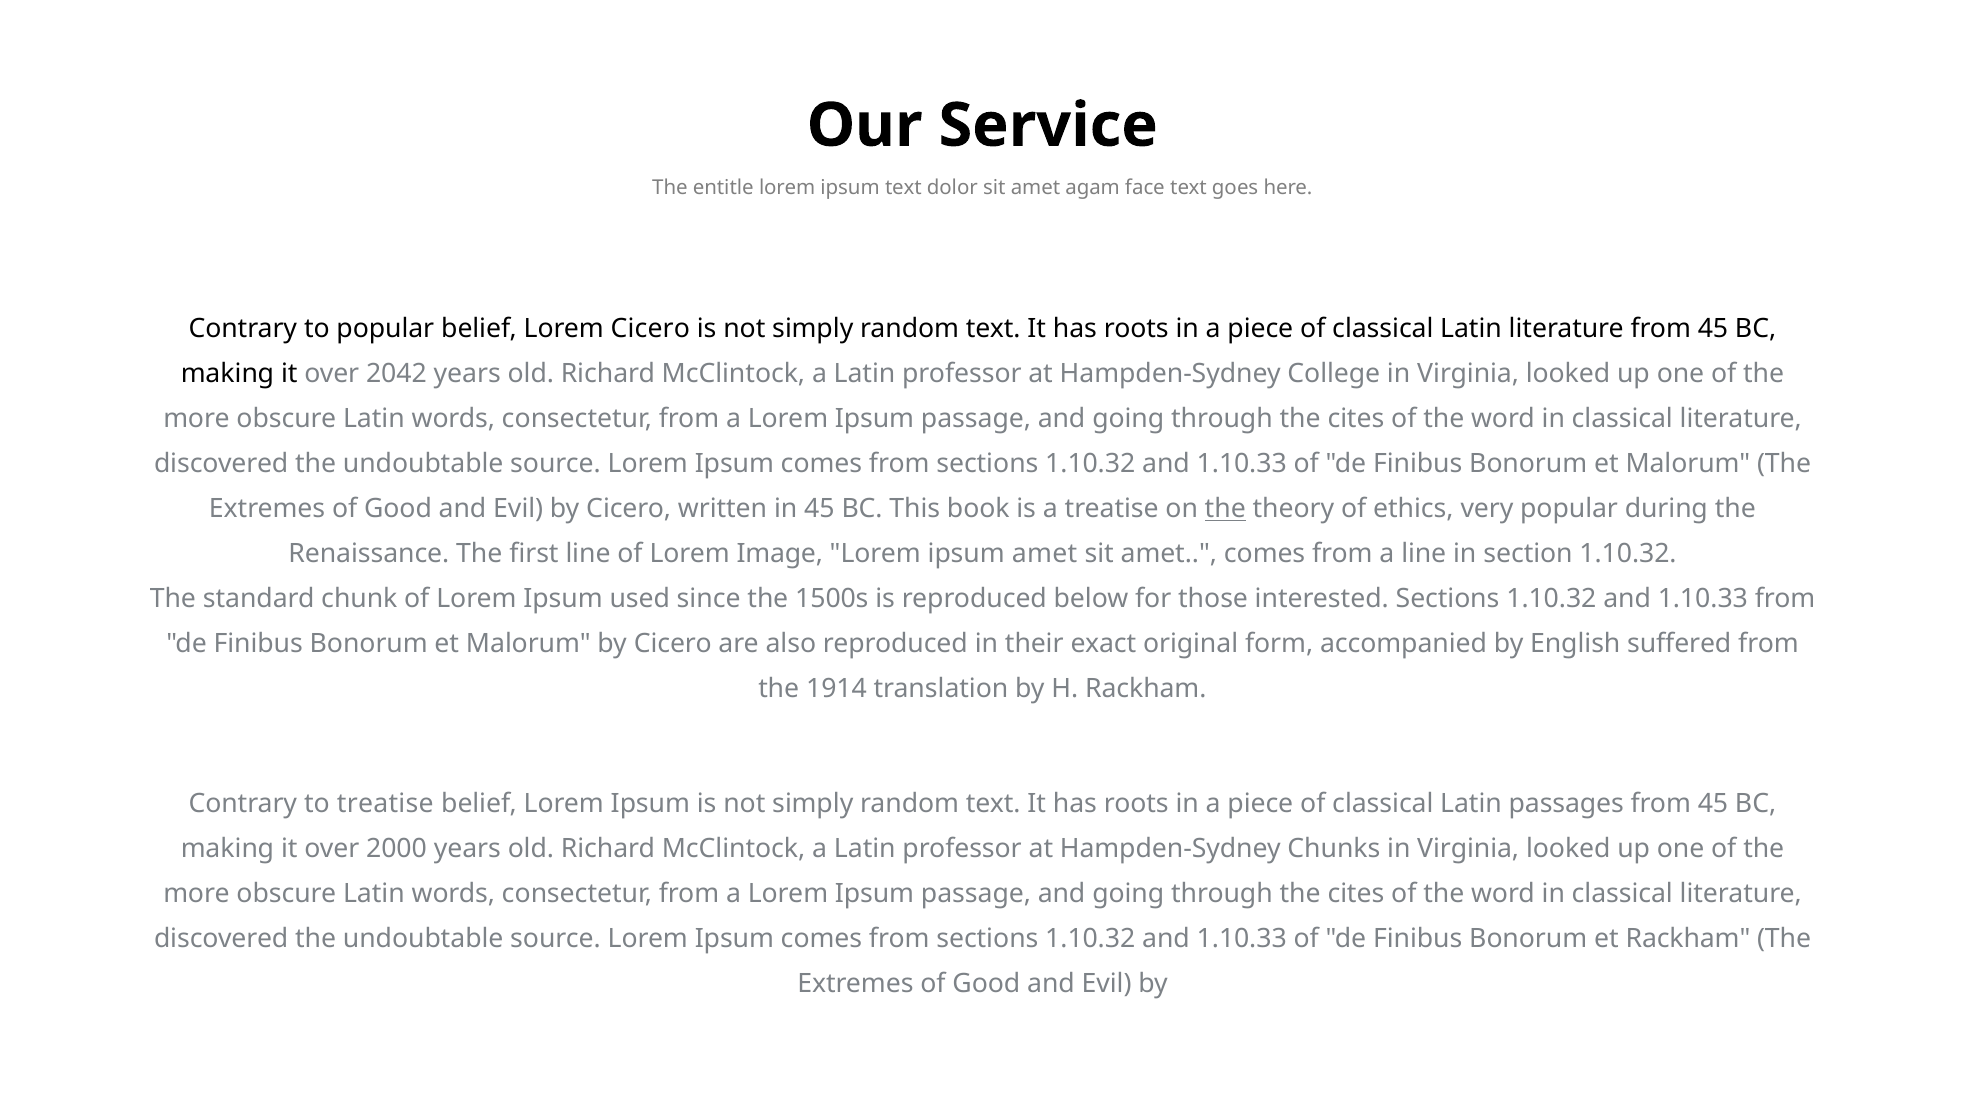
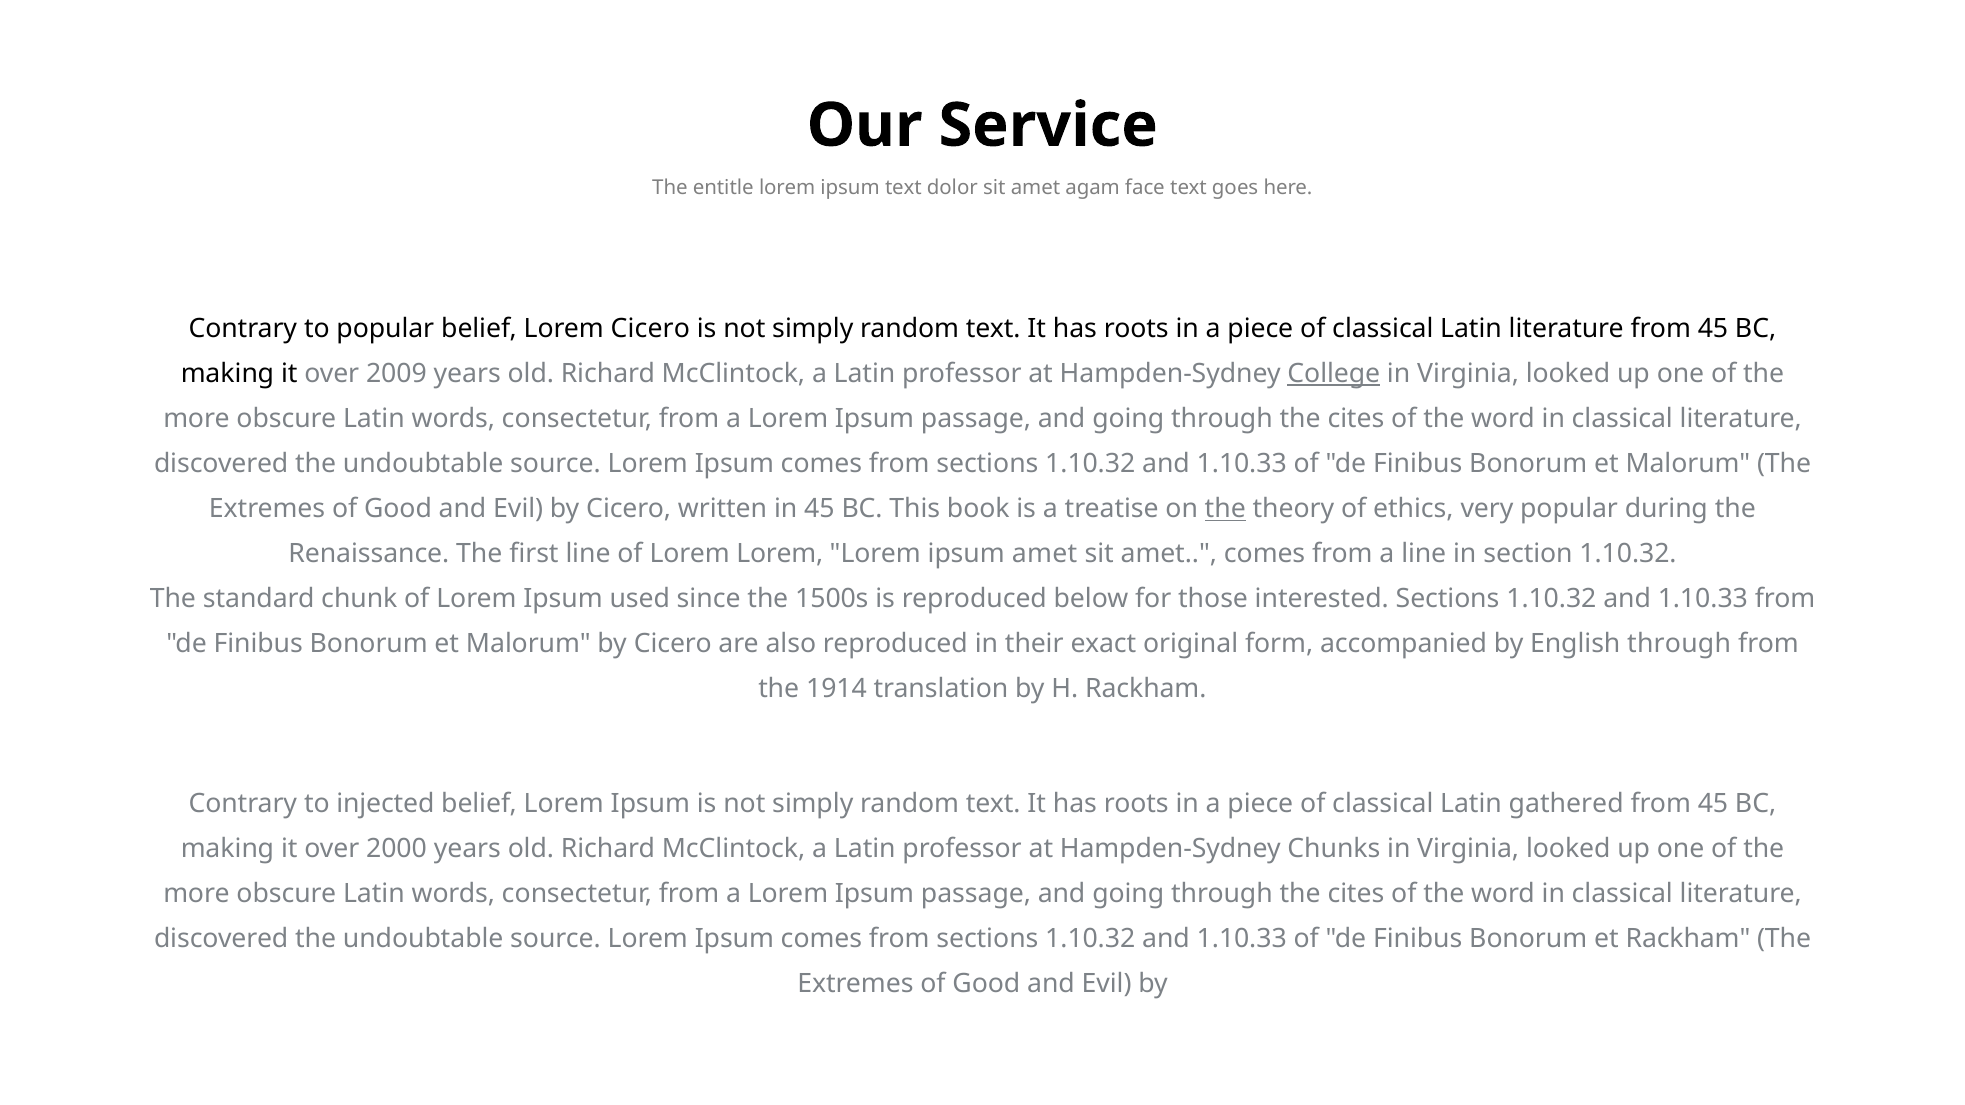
2042: 2042 -> 2009 (396, 374)
College underline: none -> present (1334, 374)
of Lorem Image: Image -> Lorem (780, 554)
English suffered: suffered -> through (1679, 644)
to treatise: treatise -> injected (385, 804)
passages: passages -> gathered (1566, 804)
